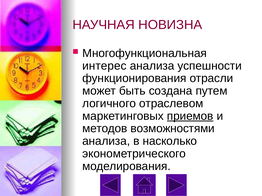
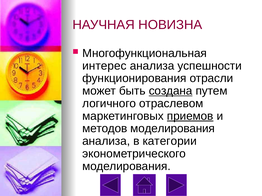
создана underline: none -> present (171, 91)
методов возможностями: возможностями -> моделирования (173, 129)
насколько: насколько -> категории (170, 141)
